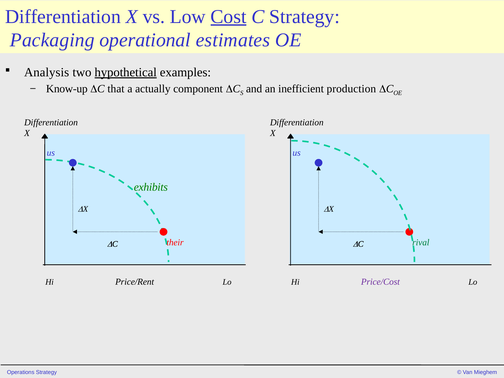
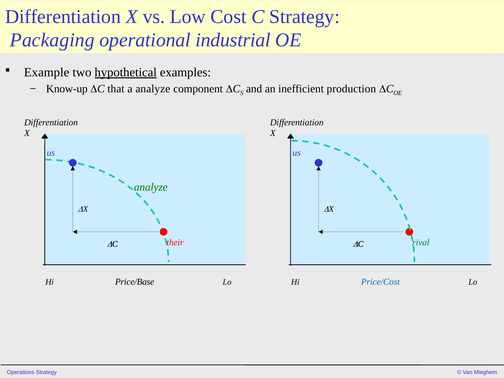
Cost underline: present -> none (229, 17)
estimates: estimates -> industrial (233, 40)
Analysis: Analysis -> Example (47, 72)
a actually: actually -> analyze (153, 89)
exhibits: exhibits -> analyze (151, 187)
Price/Rent: Price/Rent -> Price/Base (135, 282)
Price/Cost colour: purple -> blue (380, 282)
